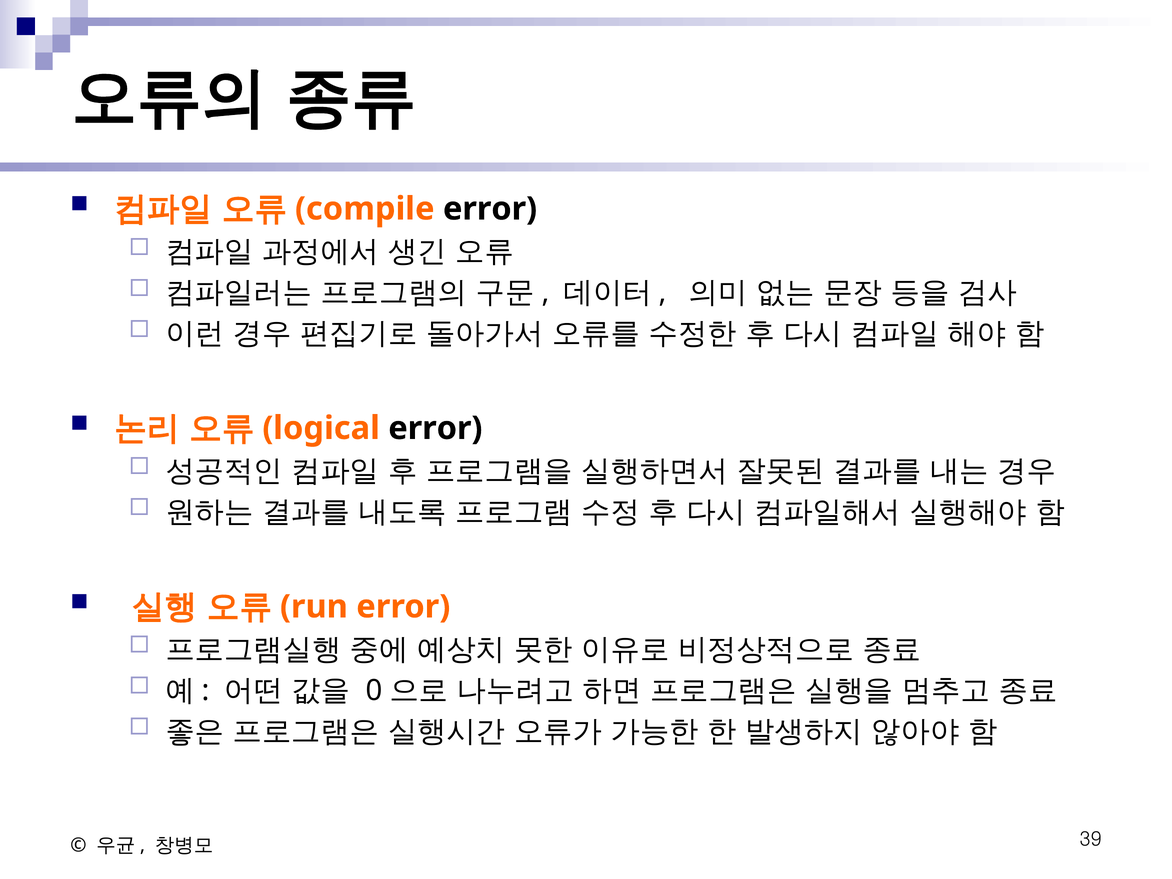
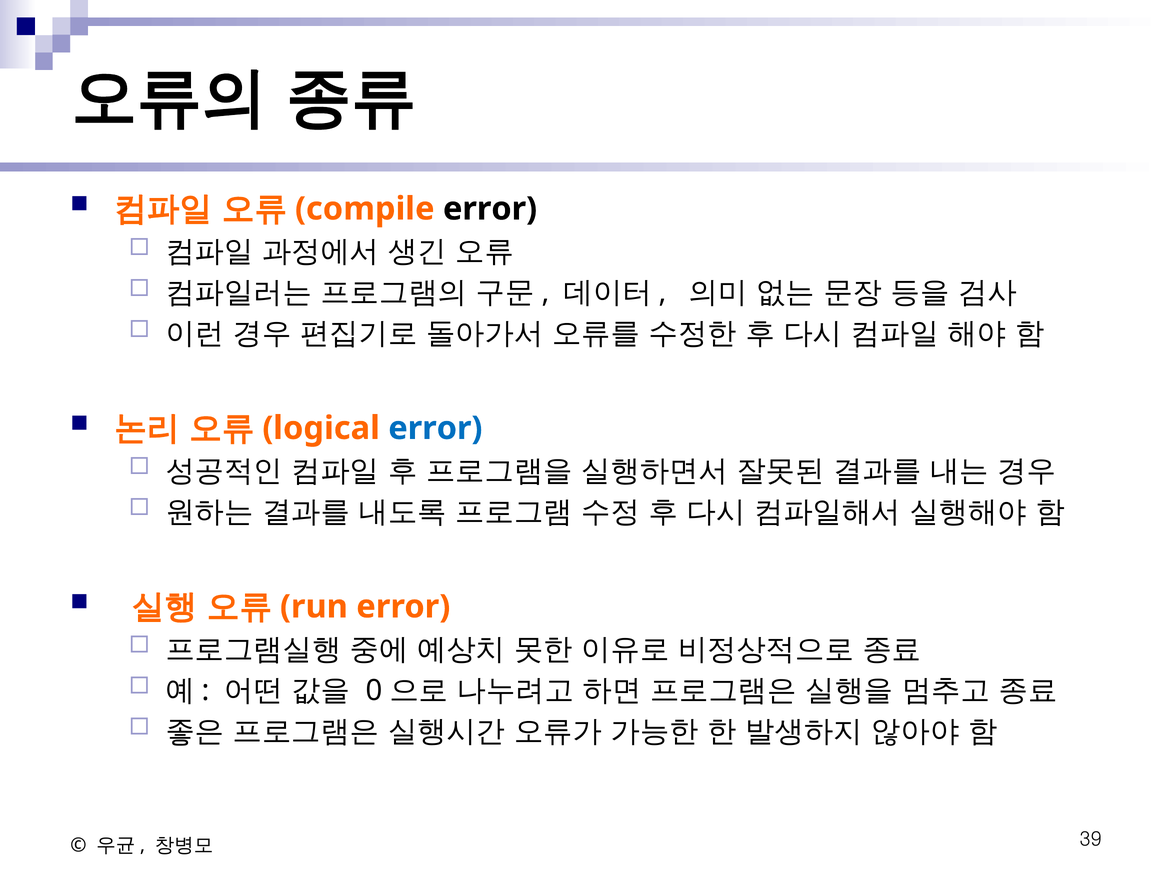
error colour: black -> blue (435, 428)
